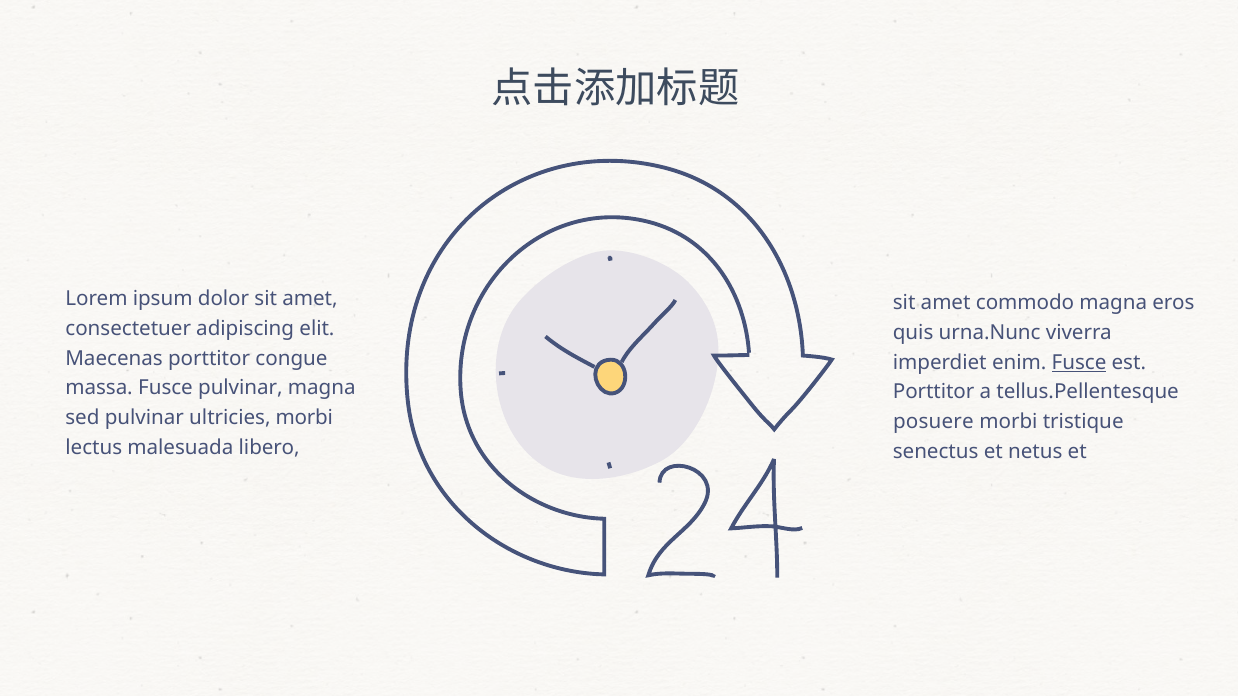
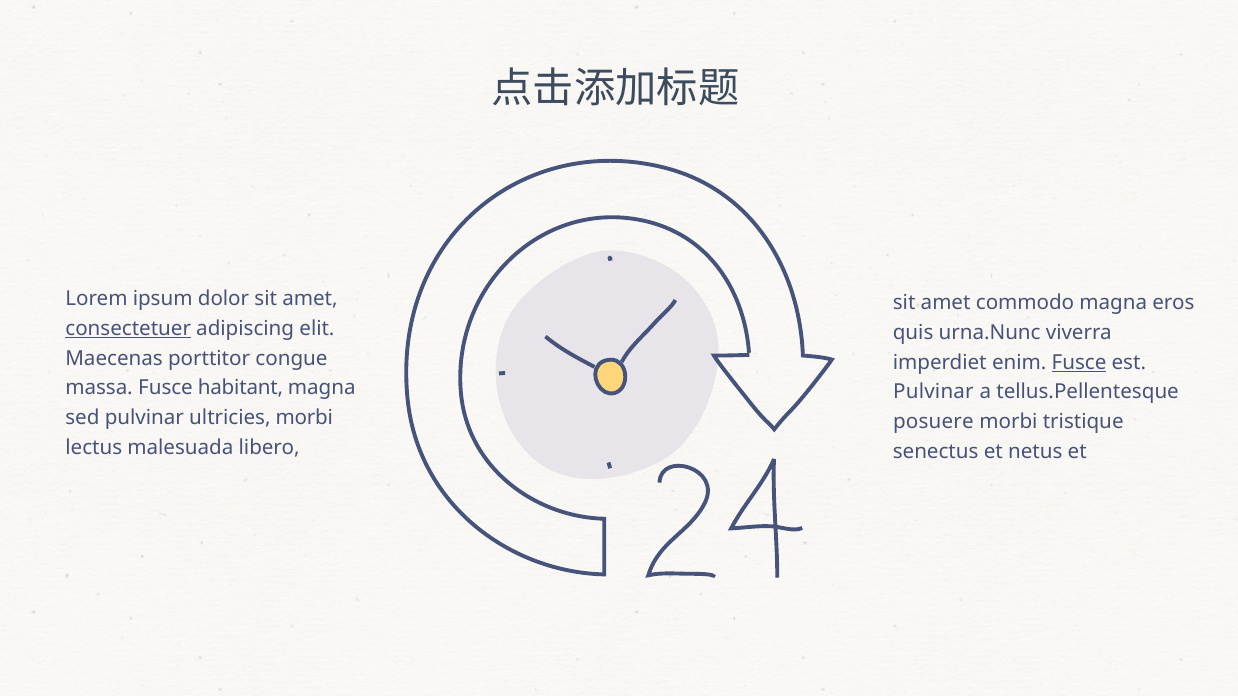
consectetuer underline: none -> present (128, 329)
Fusce pulvinar: pulvinar -> habitant (240, 388)
Porttitor: Porttitor -> Pulvinar (933, 392)
